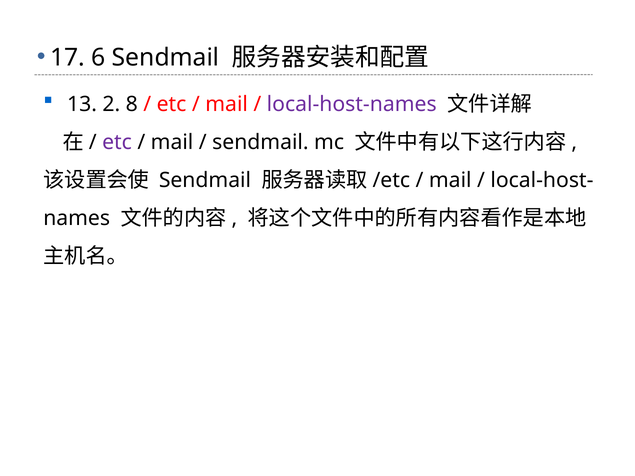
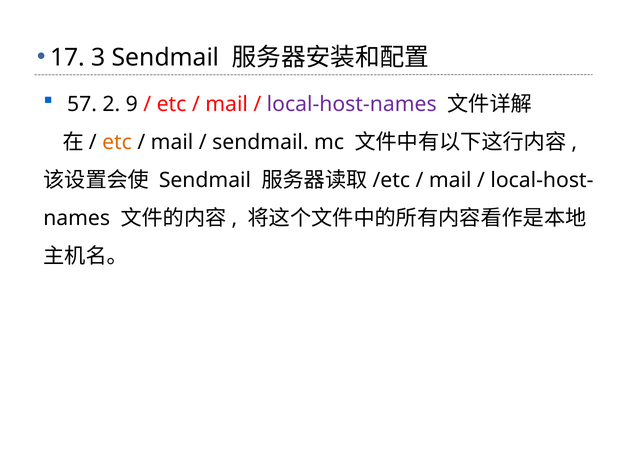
6: 6 -> 3 (98, 57)
13: 13 -> 57 (82, 104)
8: 8 -> 9 (132, 104)
etc colour: purple -> orange (117, 142)
